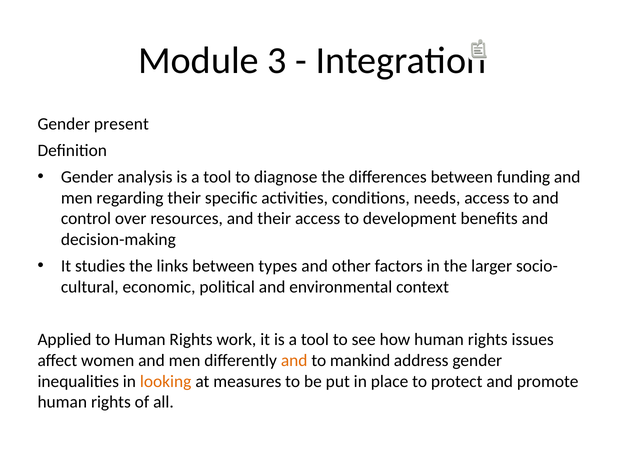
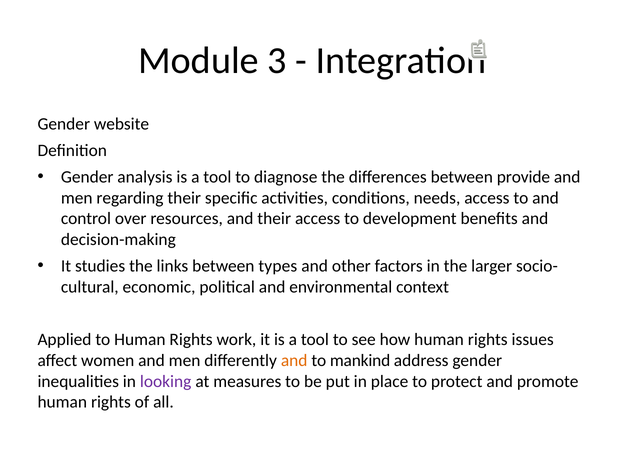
present: present -> website (121, 124)
funding: funding -> provide (523, 177)
looking colour: orange -> purple (166, 381)
